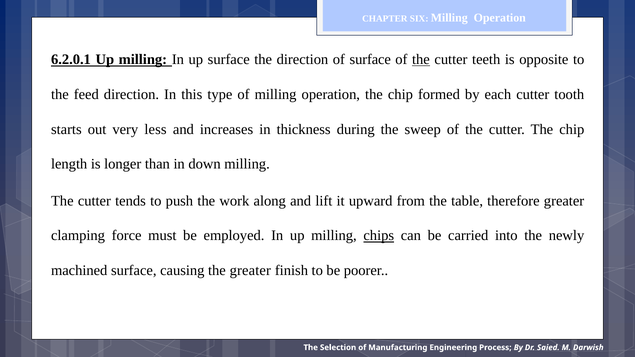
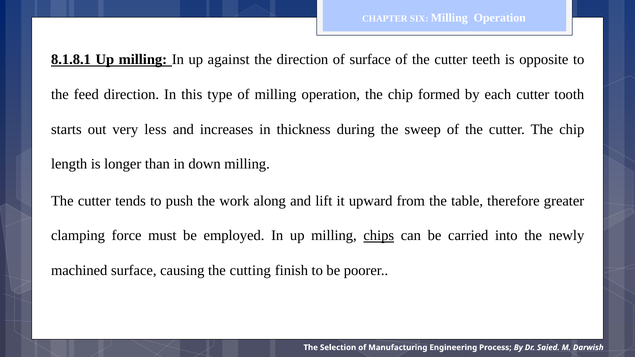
6.2.0.1: 6.2.0.1 -> 8.1.8.1 (71, 60)
up surface: surface -> against (229, 60)
the underline: present -> none (421, 60)
the greater: greater -> cutting (250, 271)
